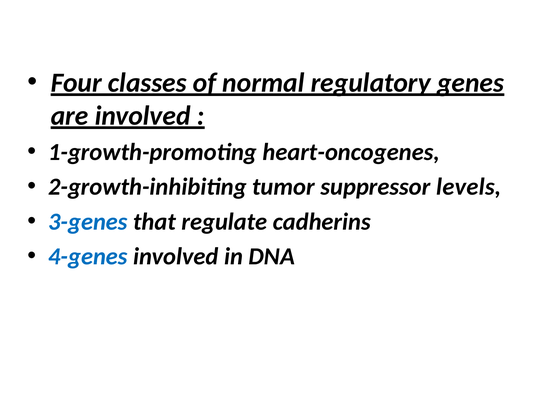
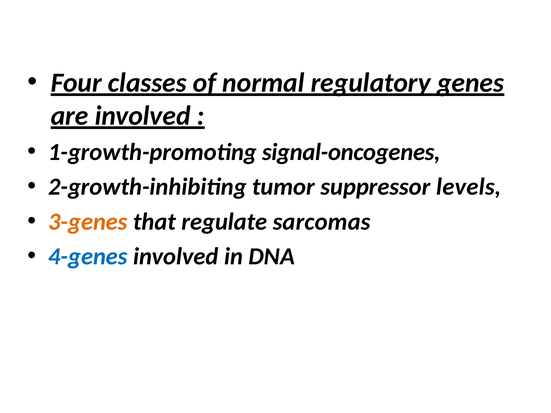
heart-oncogenes: heart-oncogenes -> signal-oncogenes (351, 152)
3-genes colour: blue -> orange (88, 222)
cadherins: cadherins -> sarcomas (322, 222)
